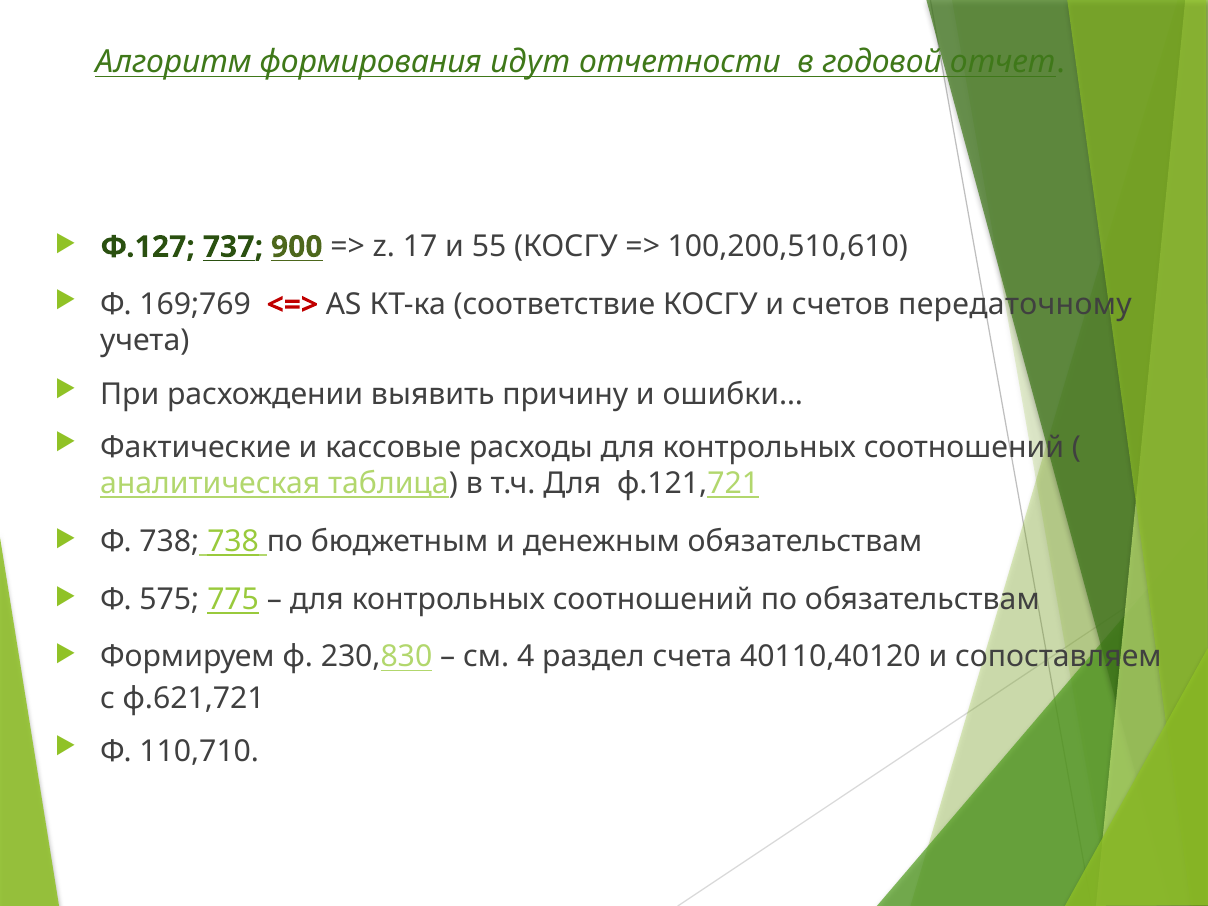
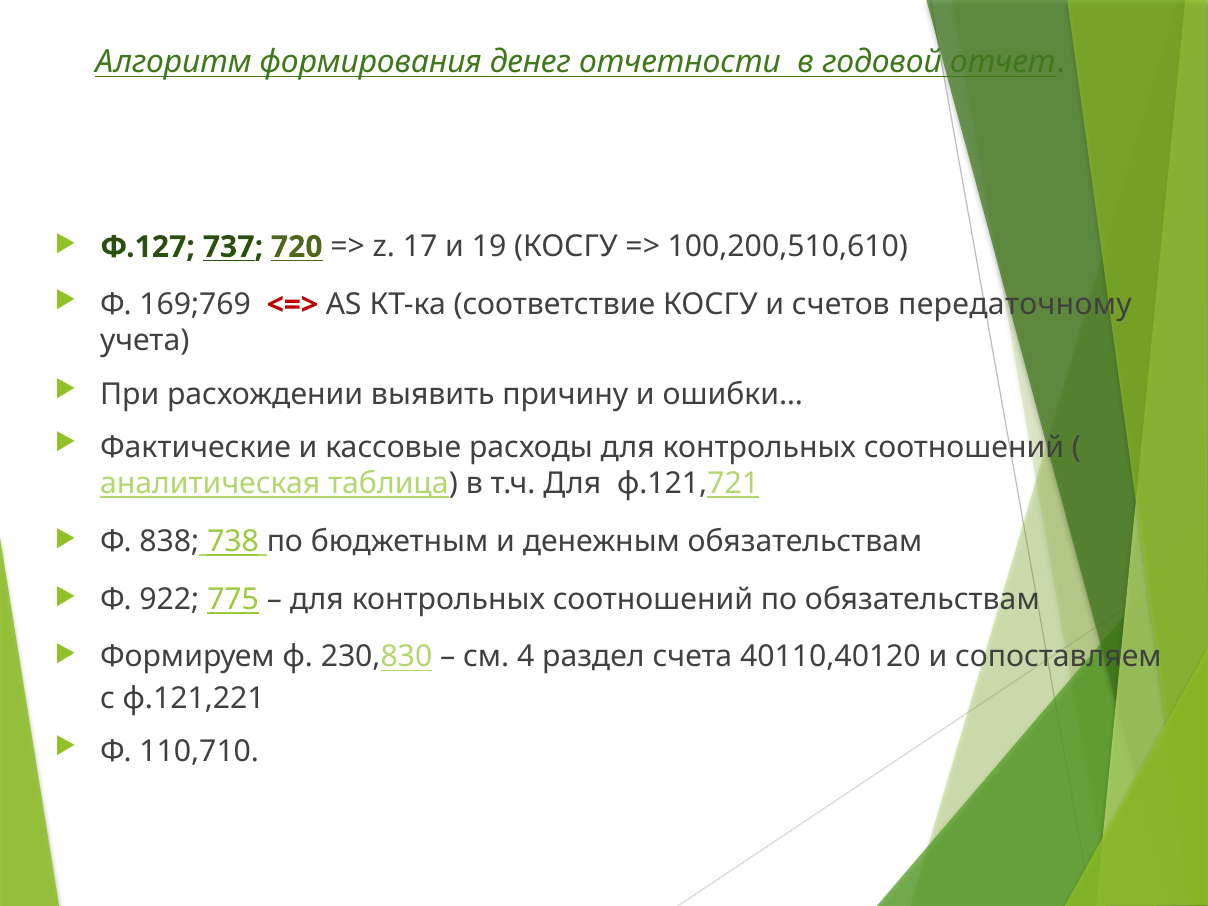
идут: идут -> денег (530, 62)
900: 900 -> 720 (297, 247)
55: 55 -> 19 (489, 247)
Ф 738: 738 -> 838 (169, 541)
575: 575 -> 922 (169, 599)
ф.621,721: ф.621,721 -> ф.121,221 (194, 698)
